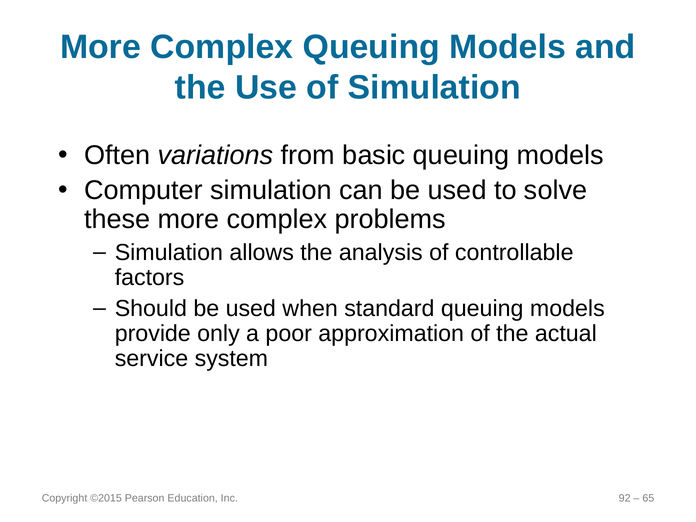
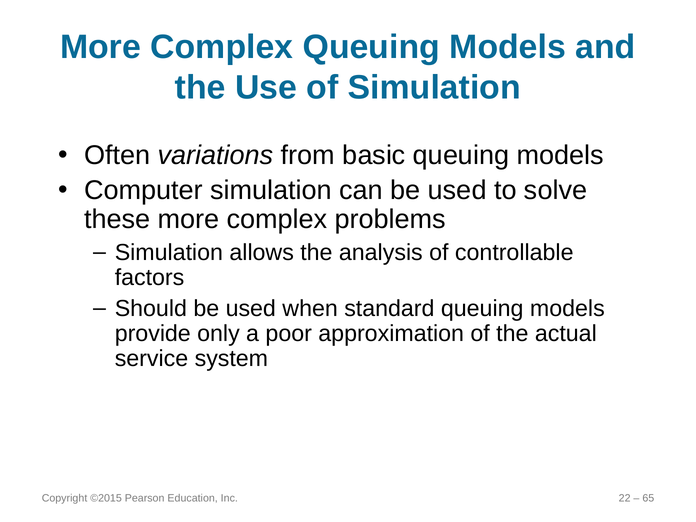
92: 92 -> 22 (625, 498)
